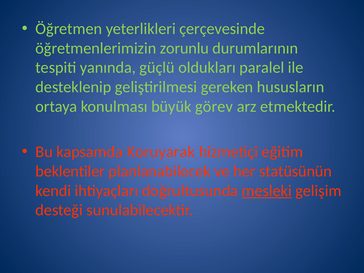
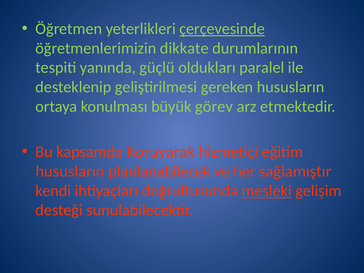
çerçevesinde underline: none -> present (222, 29)
zorunlu: zorunlu -> dikkate (184, 48)
beklentiler: beklentiler -> hususların (70, 171)
statüsünün: statüsünün -> sağlamıştır (295, 171)
